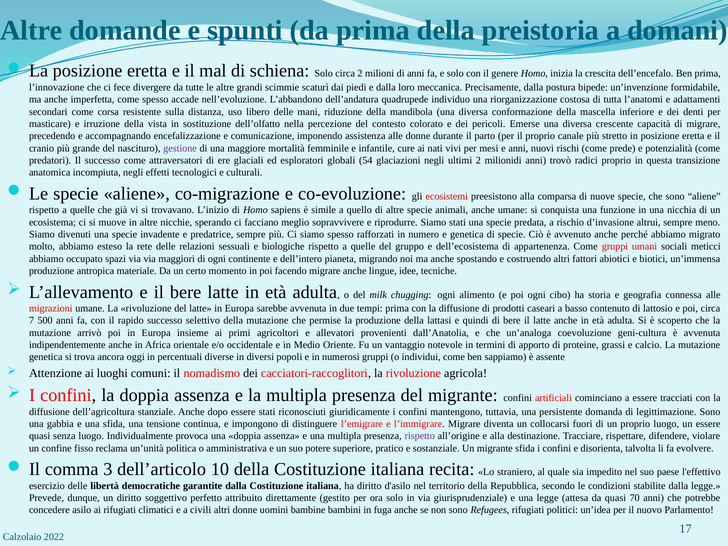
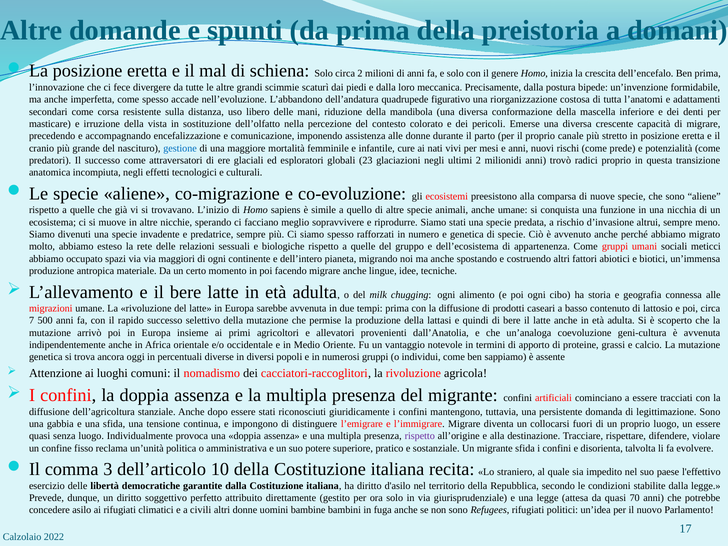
individuo: individuo -> figurativo (451, 100)
gestione colour: purple -> blue (180, 148)
54: 54 -> 23 (366, 160)
